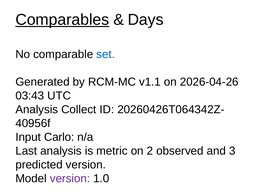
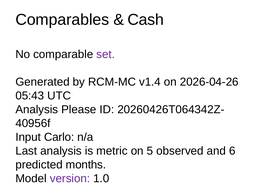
Comparables underline: present -> none (62, 20)
Days: Days -> Cash (146, 20)
set colour: blue -> purple (106, 54)
v1.1: v1.1 -> v1.4 (150, 82)
03:43: 03:43 -> 05:43 (30, 95)
Collect: Collect -> Please (79, 109)
2: 2 -> 5 (150, 150)
3: 3 -> 6 (232, 150)
predicted version: version -> months (86, 164)
